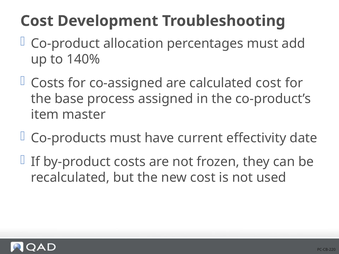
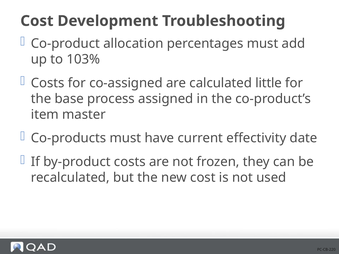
140%: 140% -> 103% (83, 59)
calculated cost: cost -> little (269, 83)
